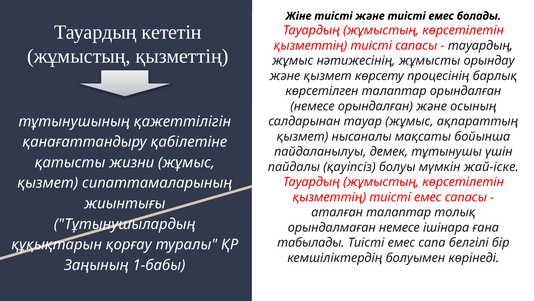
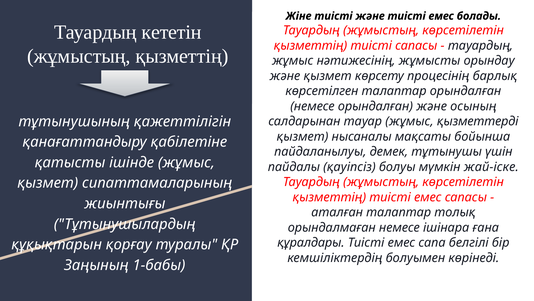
ақпараттың: ақпараттың -> қызметтерді (478, 121)
жизни: жизни -> ішінде (132, 162)
табылады: табылады -> құралдары (311, 242)
